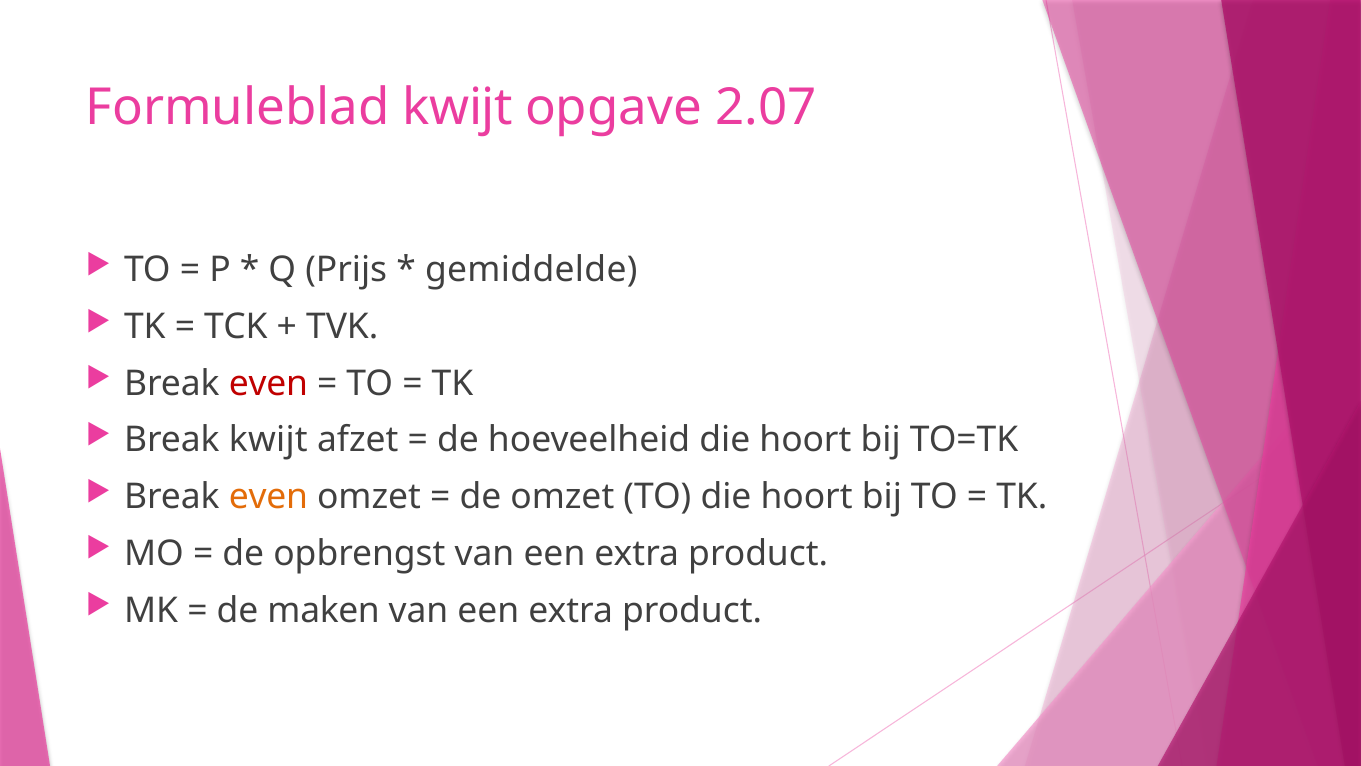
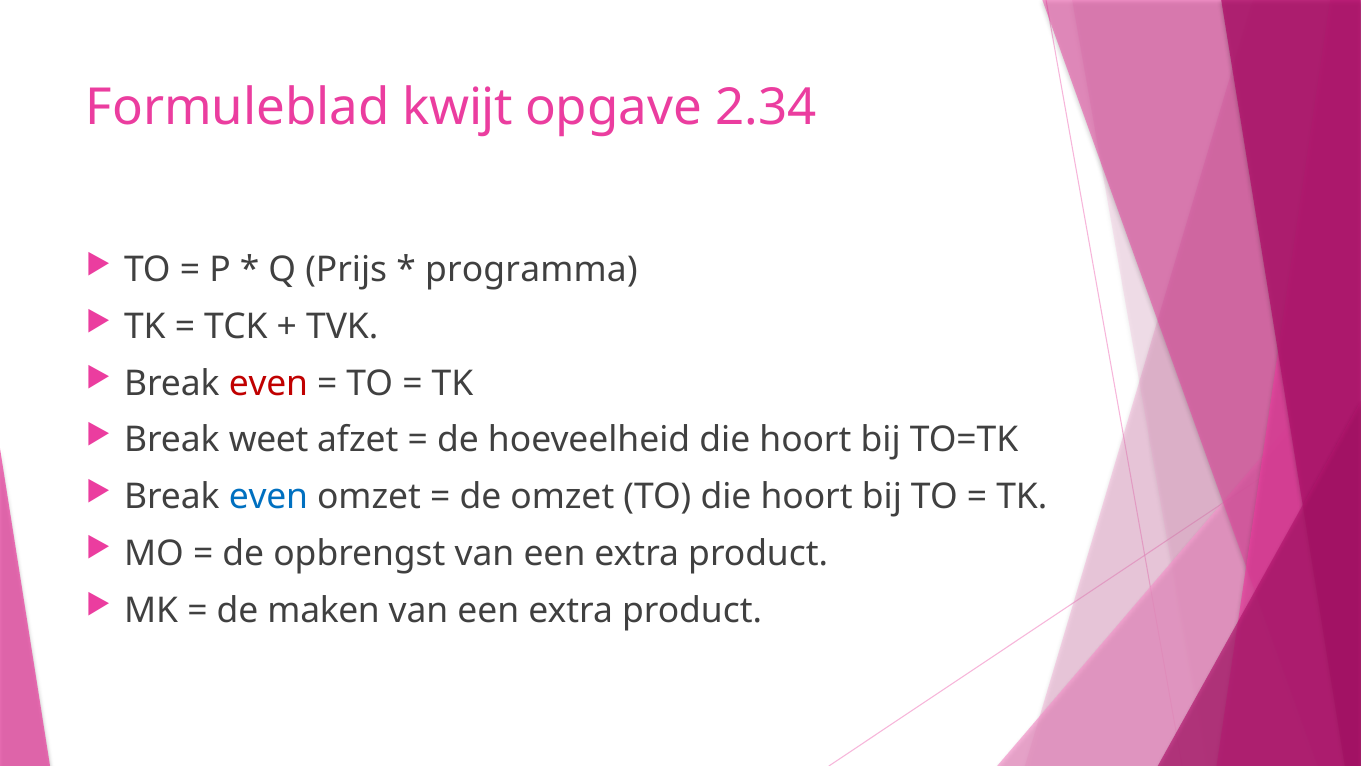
2.07: 2.07 -> 2.34 (766, 107)
gemiddelde: gemiddelde -> programma (531, 270)
Break kwijt: kwijt -> weet (269, 440)
even colour: orange -> blue (269, 497)
